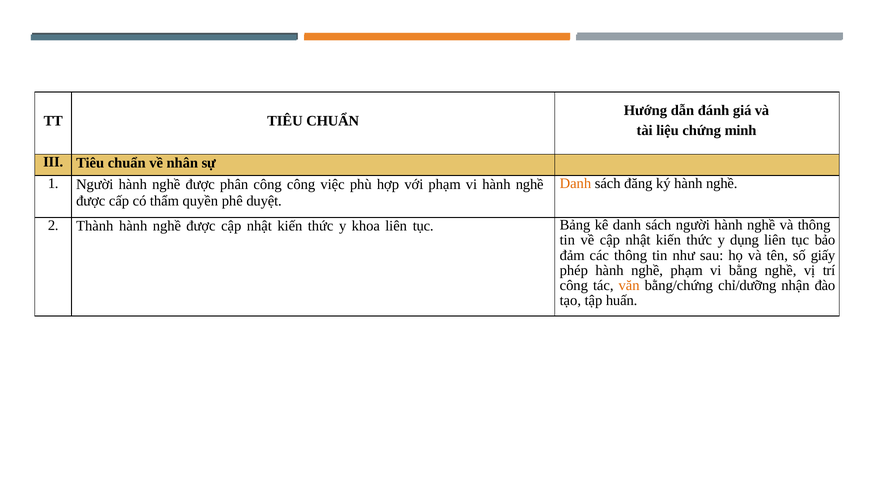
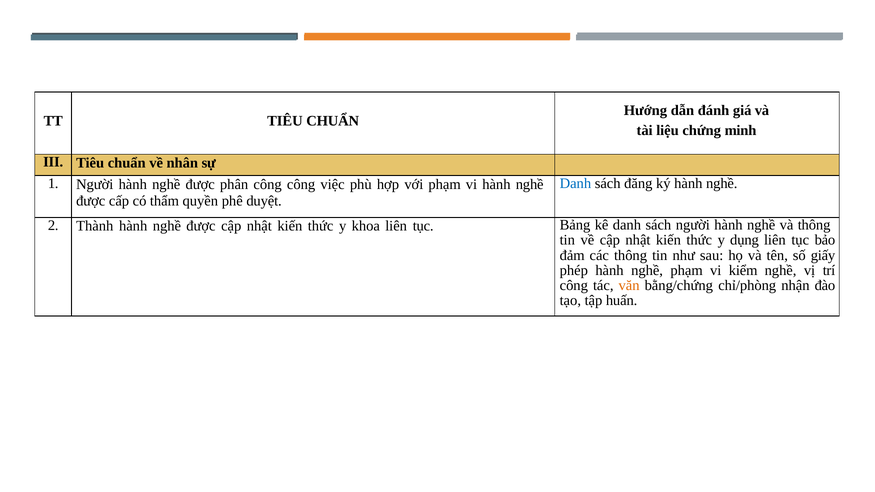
Danh colour: orange -> blue (575, 184)
bằng: bằng -> kiểm (743, 270)
chỉ/dưỡng: chỉ/dưỡng -> chỉ/phòng (747, 285)
